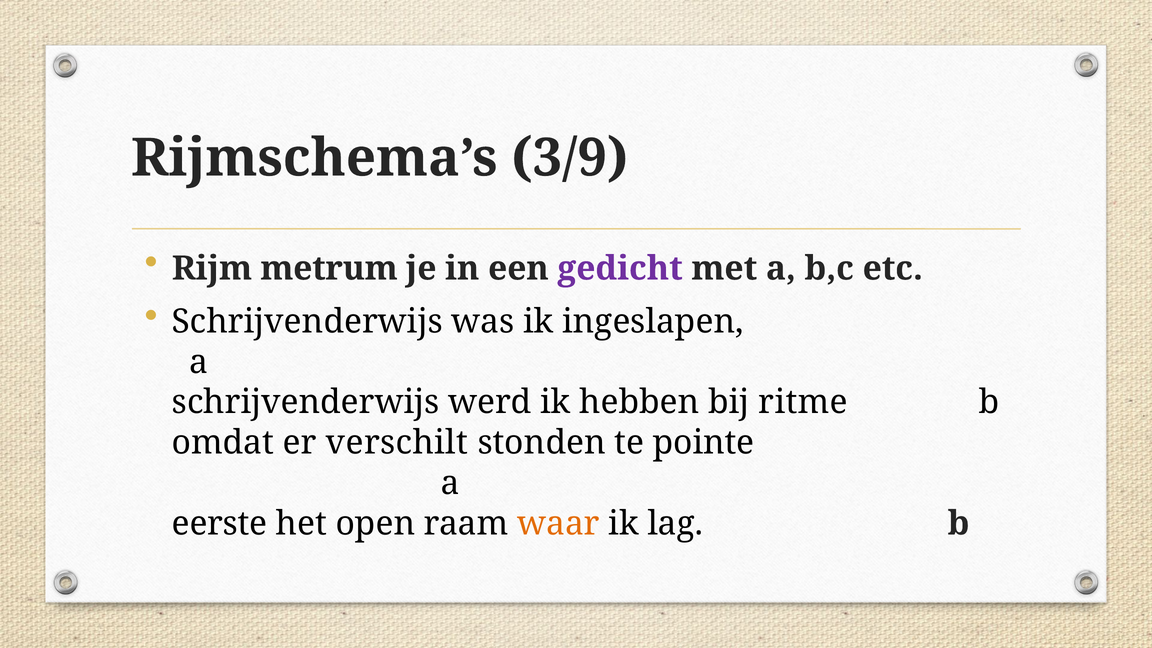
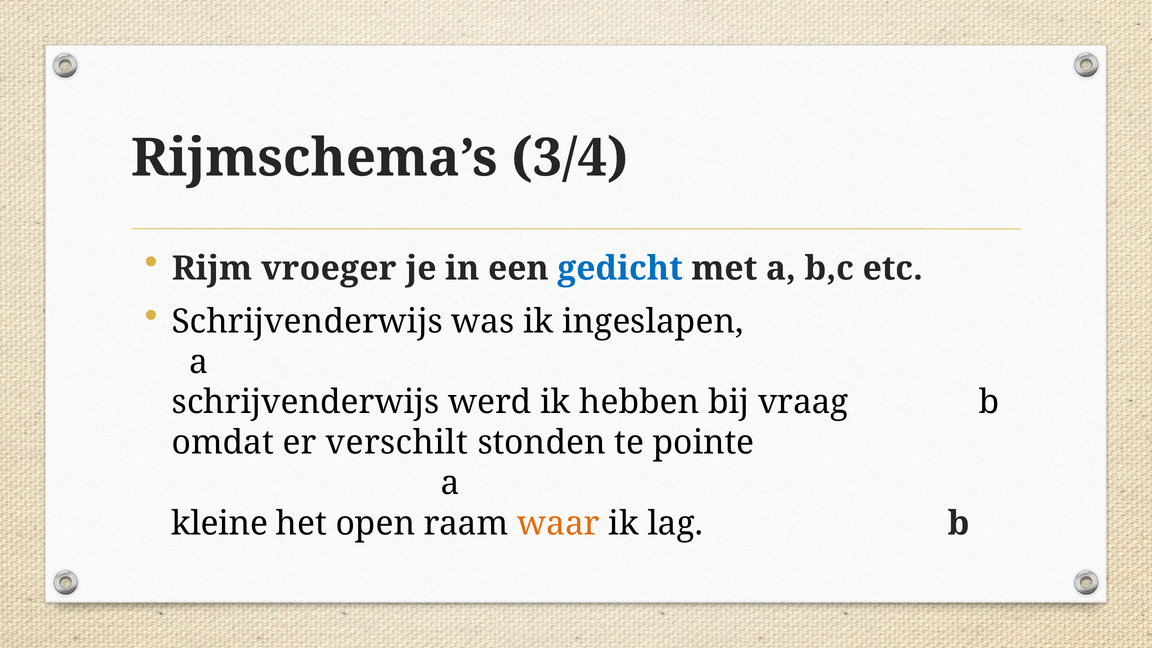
3/9: 3/9 -> 3/4 (570, 158)
metrum: metrum -> vroeger (329, 268)
gedicht colour: purple -> blue (620, 268)
ritme: ritme -> vraag (803, 402)
eerste: eerste -> kleine (220, 523)
